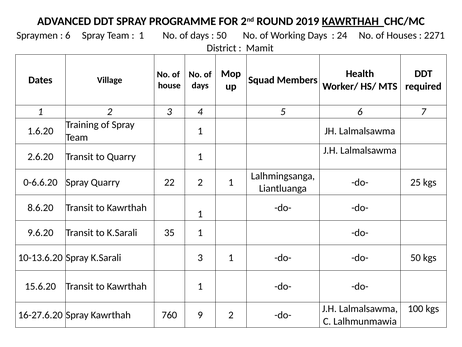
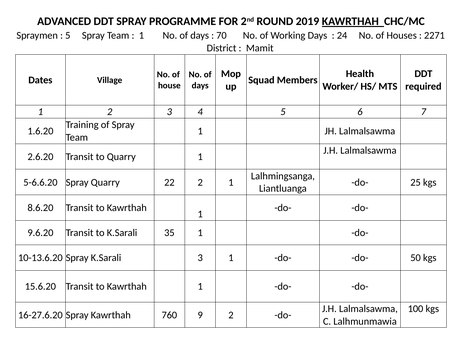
6: 6 -> 5 (68, 36)
50: 50 -> 70 (222, 36)
0-6.6.20: 0-6.6.20 -> 5-6.6.20 (40, 182)
